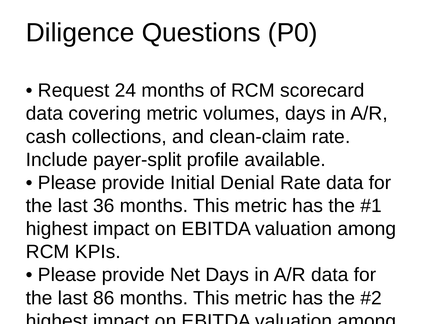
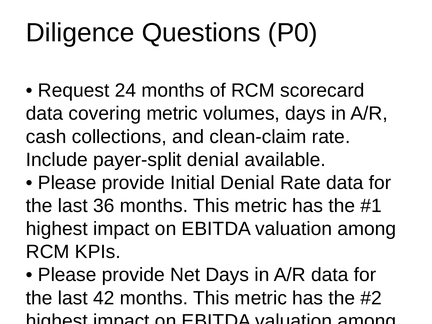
payer-split profile: profile -> denial (213, 160)
86: 86 -> 42 (104, 298)
